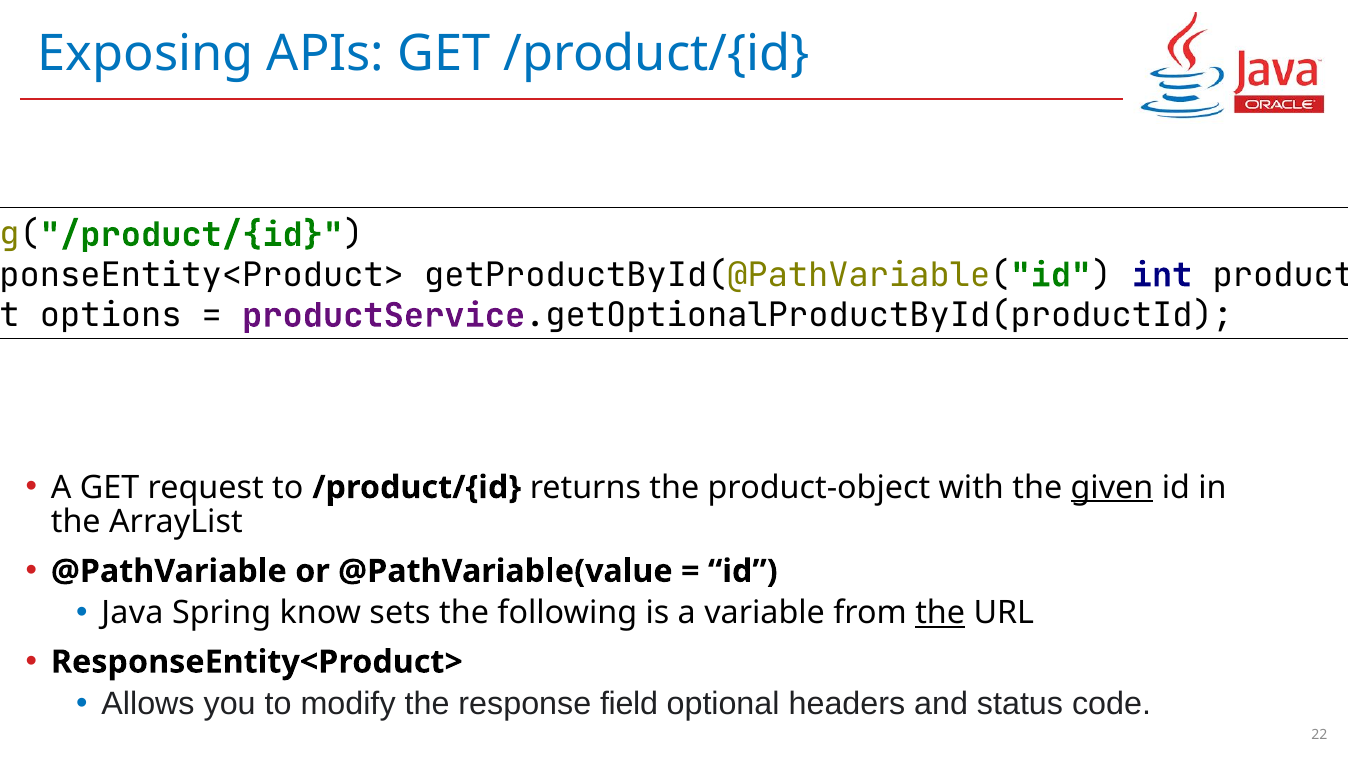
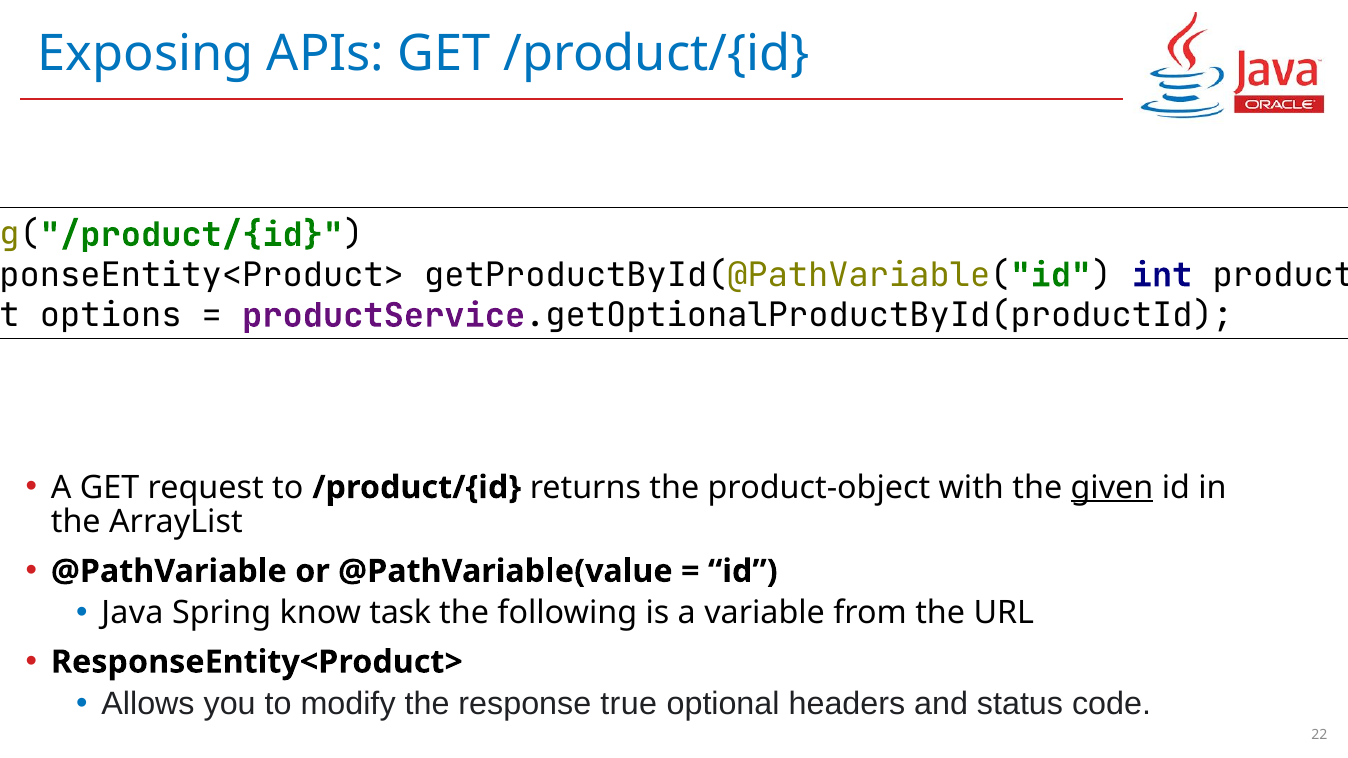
sets: sets -> task (400, 613)
the underline: present -> none (940, 613)
field: field -> true (629, 704)
